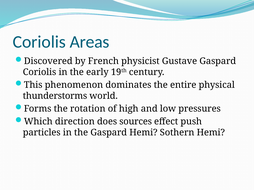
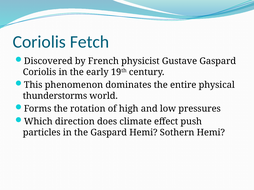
Areas: Areas -> Fetch (89, 42)
sources: sources -> climate (136, 122)
